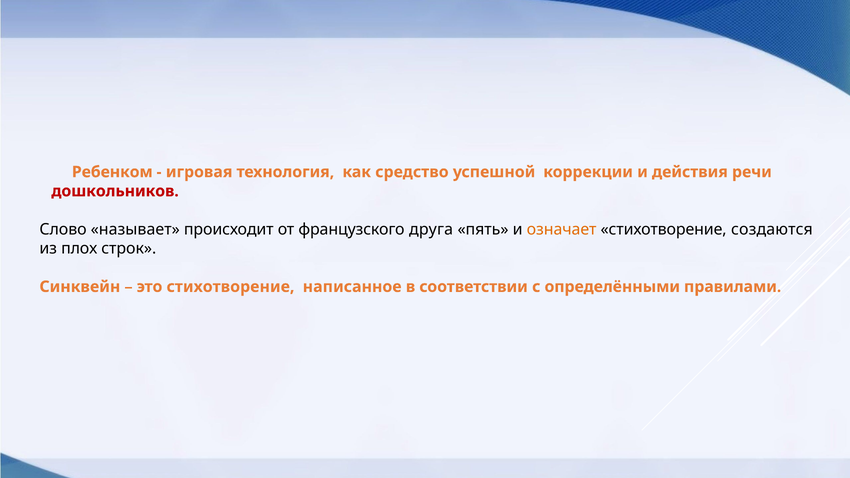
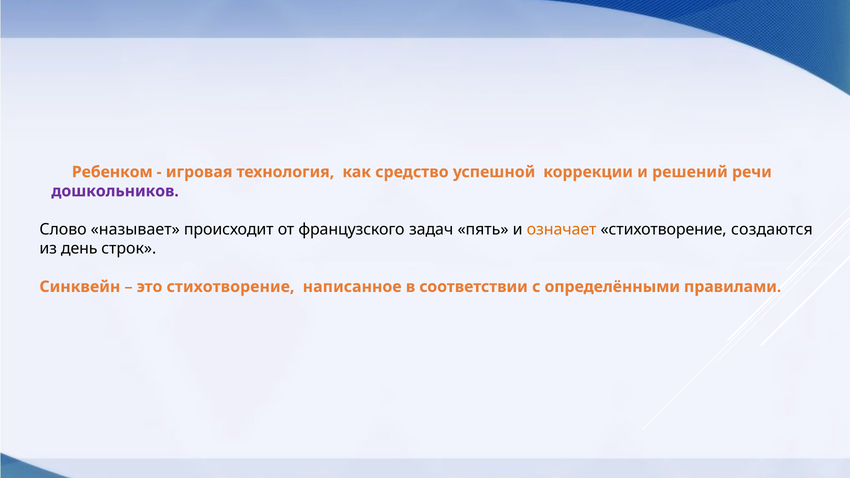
действия: действия -> решений (690, 172)
дошкольников colour: red -> purple (115, 191)
друга: друга -> задач (431, 229)
плох: плох -> день (79, 249)
